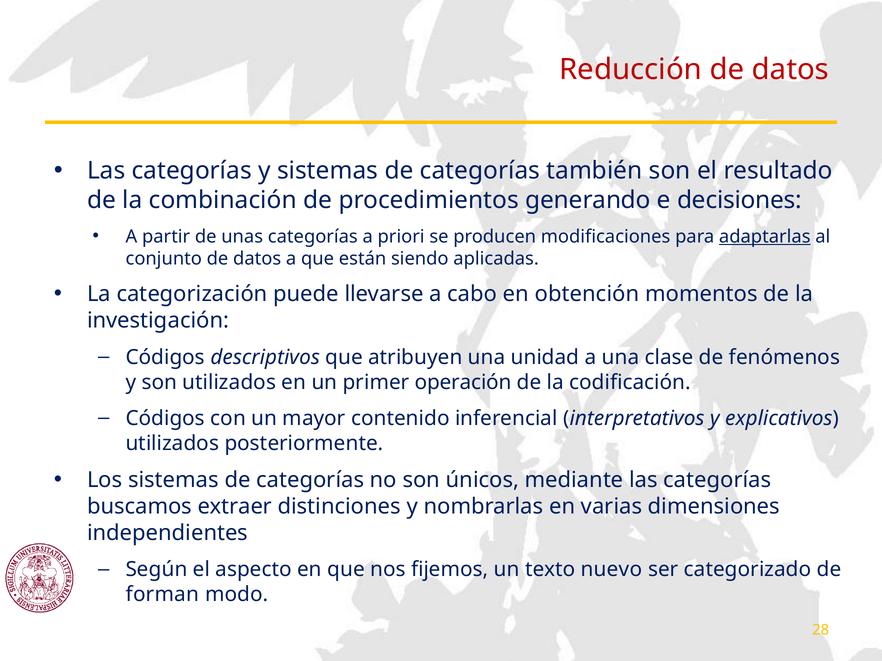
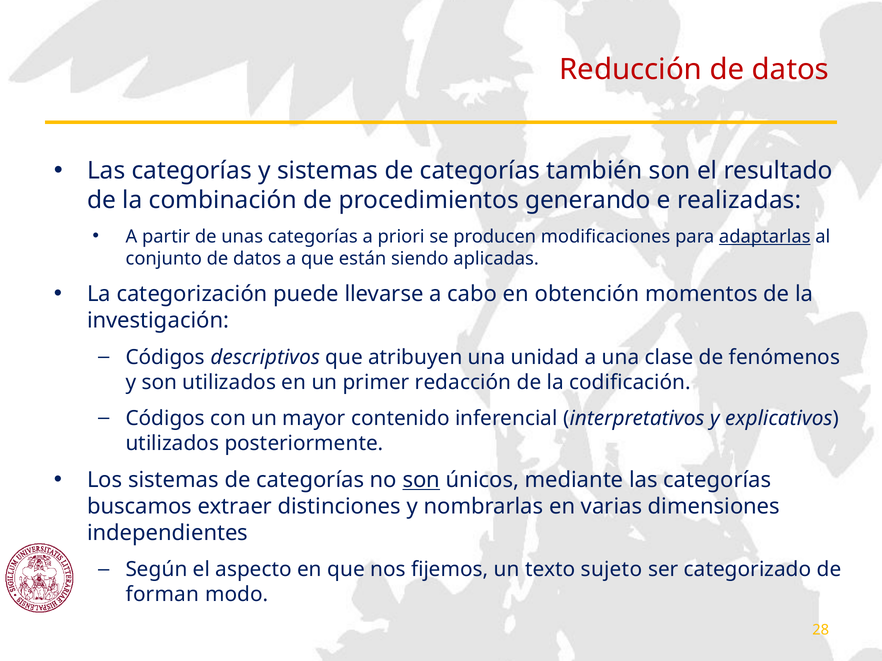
decisiones: decisiones -> realizadas (739, 200)
operación: operación -> redacción (463, 382)
son underline: none -> present (421, 480)
nuevo: nuevo -> sujeto (612, 570)
